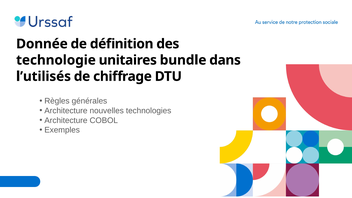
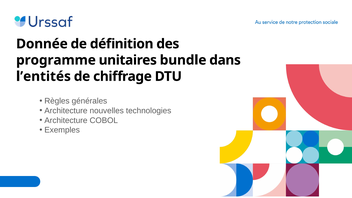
technologie: technologie -> programme (56, 60)
l’utilisés: l’utilisés -> l’entités (43, 76)
